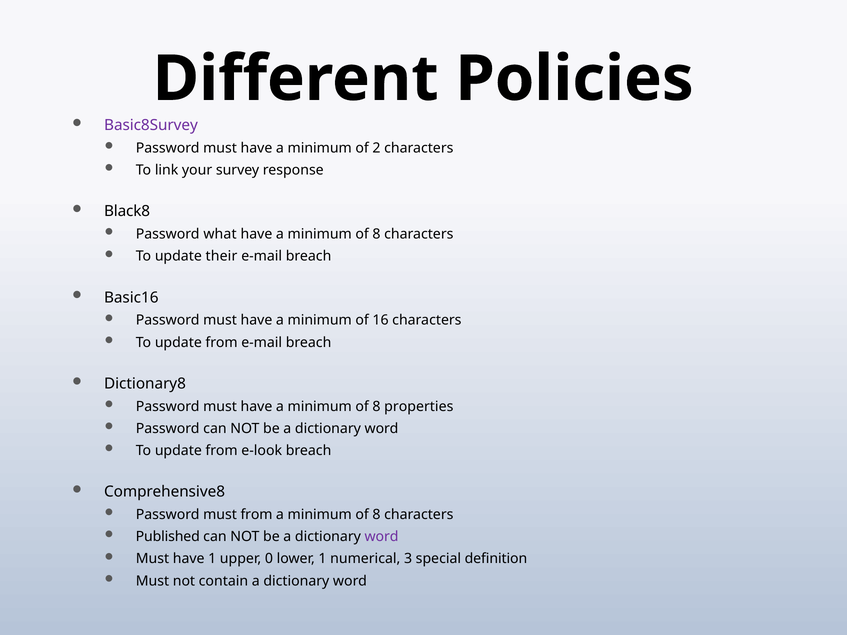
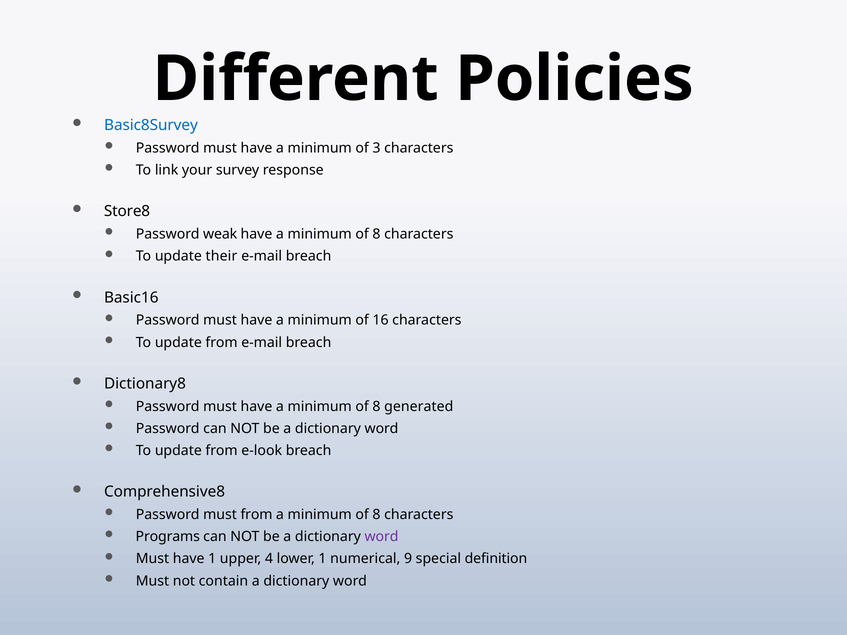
Basic8Survey colour: purple -> blue (151, 125)
2: 2 -> 3 (377, 148)
Black8: Black8 -> Store8 (127, 212)
what: what -> weak (220, 234)
properties: properties -> generated (419, 407)
Published: Published -> Programs (168, 537)
0: 0 -> 4 (269, 559)
3: 3 -> 9 (408, 559)
